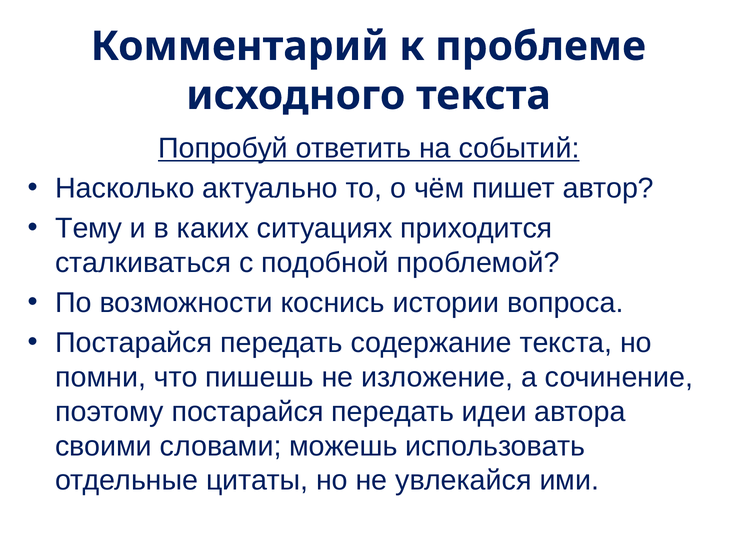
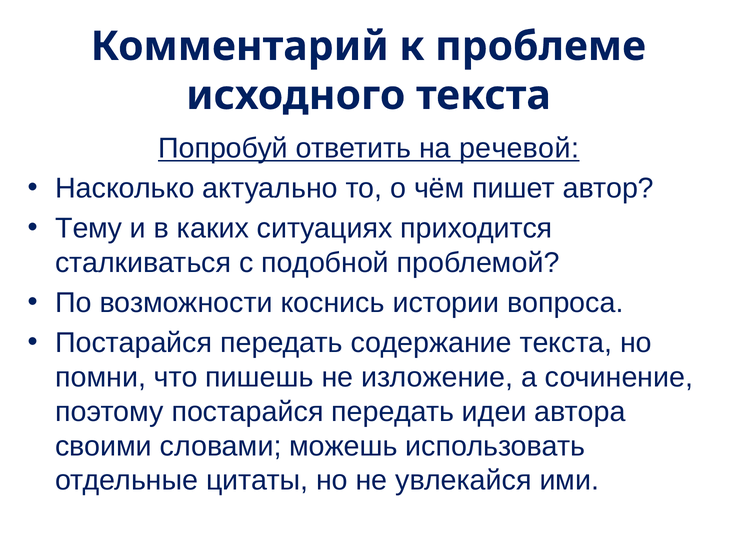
событий: событий -> речевой (519, 148)
